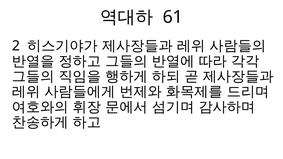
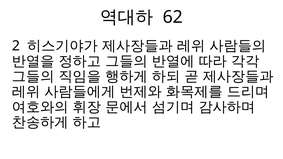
61: 61 -> 62 (173, 17)
